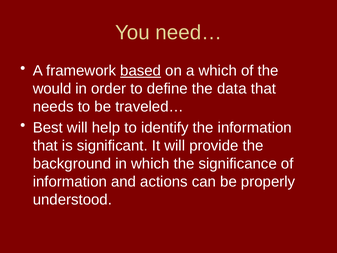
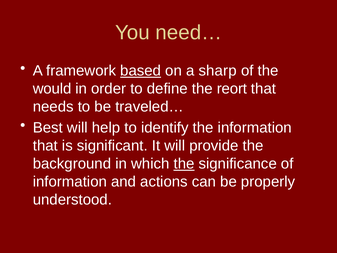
a which: which -> sharp (218, 71)
data: data -> reort (232, 89)
the underline: none -> present (184, 164)
